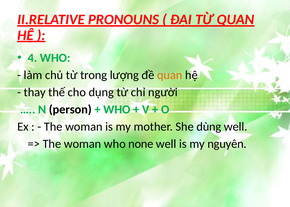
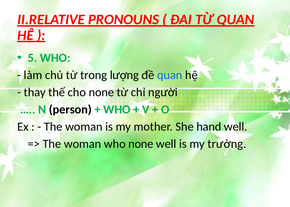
4: 4 -> 5 (32, 58)
quan colour: orange -> blue (170, 75)
cho dụng: dụng -> none (101, 92)
dùng: dùng -> hand (209, 127)
nguyên: nguyên -> trường (227, 144)
